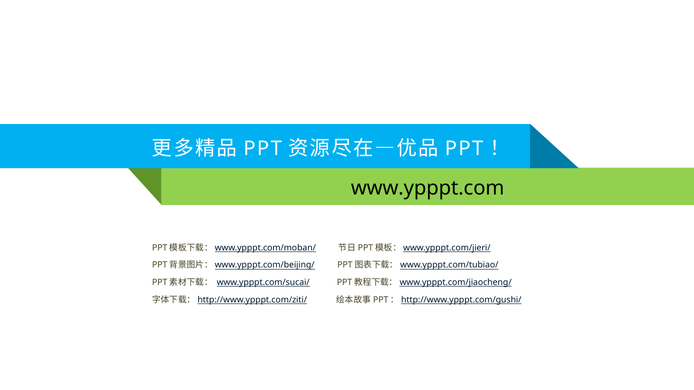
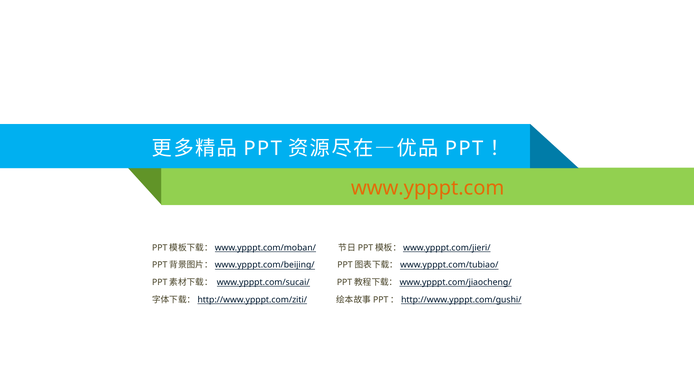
www.ypppt.com colour: black -> orange (428, 188)
